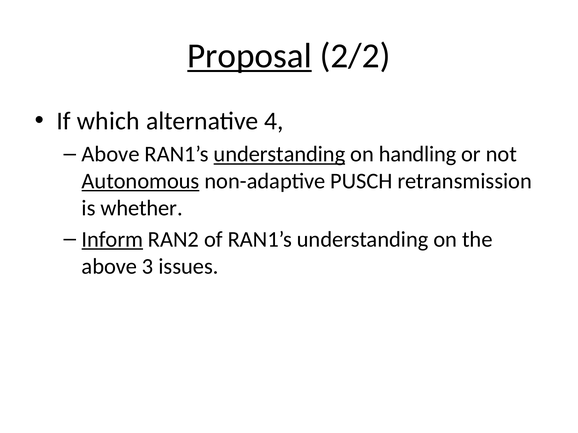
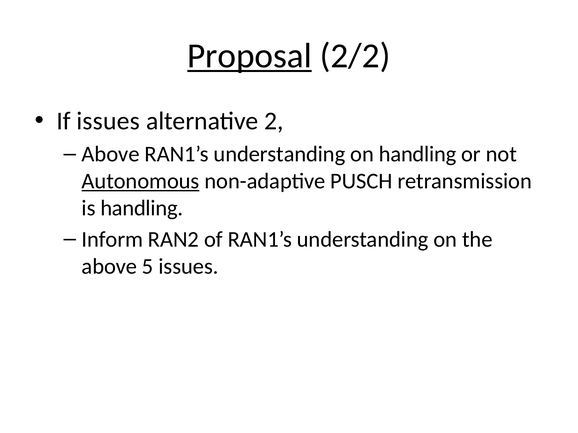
If which: which -> issues (108, 121)
4: 4 -> 2 (274, 121)
understanding underline: present -> none (279, 154)
is whether: whether -> handling (142, 208)
Inform underline: present -> none (112, 240)
3: 3 -> 5 (148, 267)
